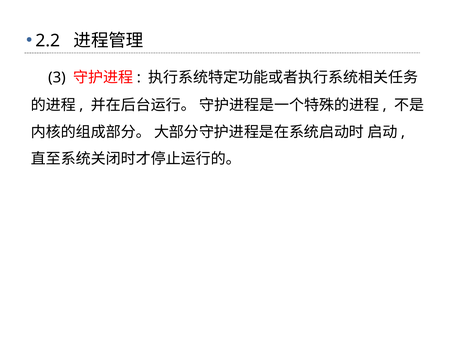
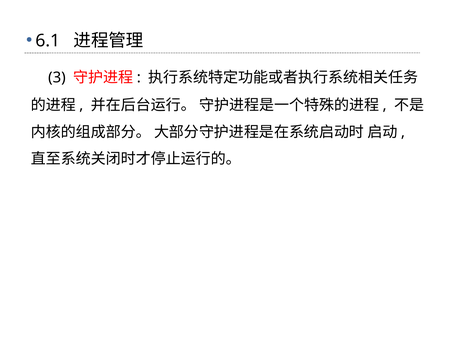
2.2: 2.2 -> 6.1 (48, 41)
